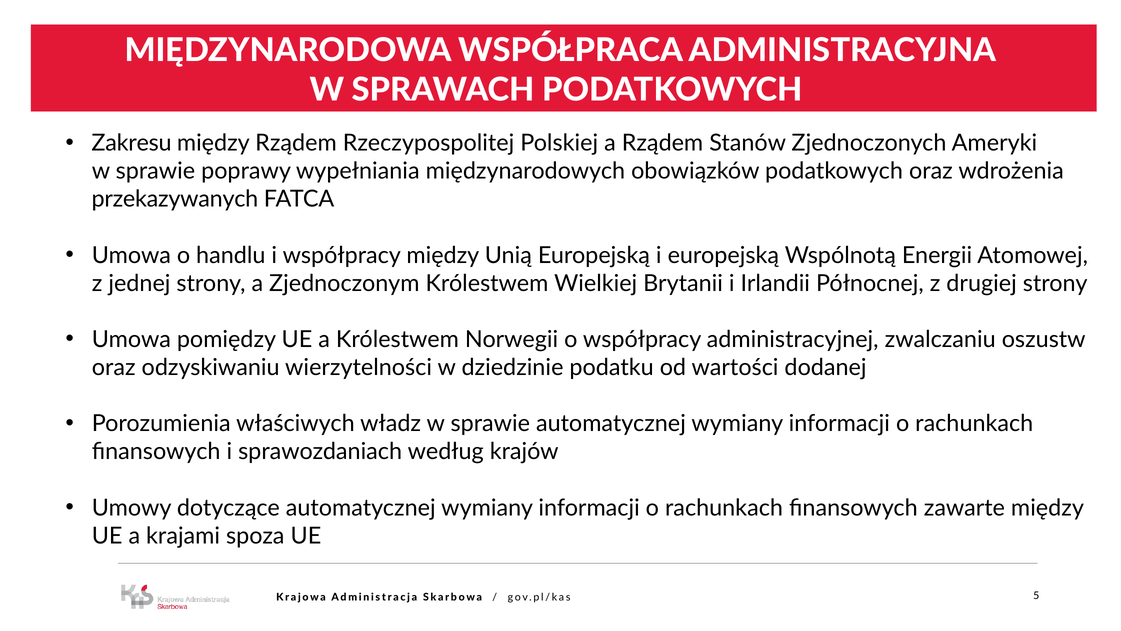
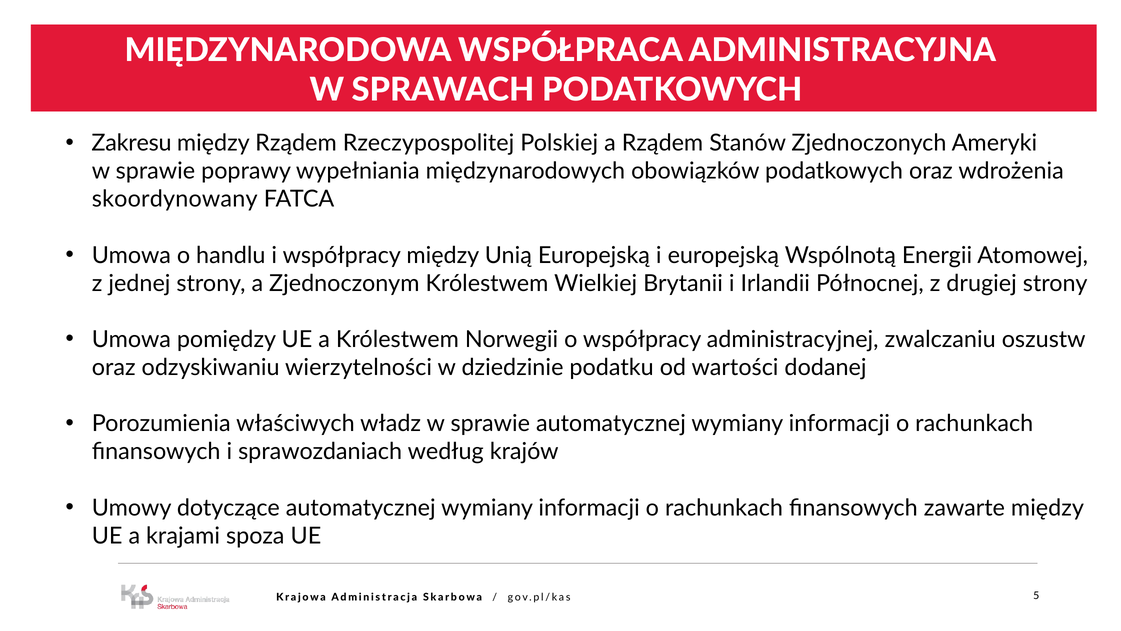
przekazywanych: przekazywanych -> skoordynowany (175, 199)
